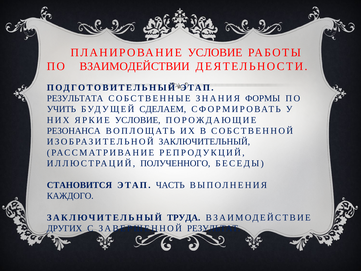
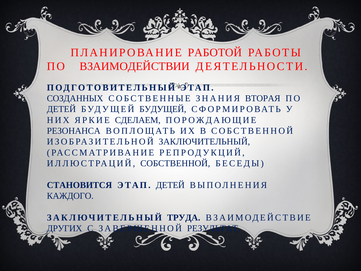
ПЛАНИРОВАНИЕ УСЛОВИЕ: УСЛОВИЕ -> РАБОТОЙ (215, 52)
РЕЗУЛЬТАТА: РЕЗУЛЬТАТА -> СОЗДАННЫХ (75, 98)
ФОРМЫ: ФОРМЫ -> ВТОРАЯ (263, 98)
УЧИТЬ: УЧИТЬ -> ДЕТЕЙ (61, 109)
БУДУЩЕЙ СДЕЛАЕМ: СДЕЛАЕМ -> БУДУЩЕЙ (163, 109)
ЯРКИЕ УСЛОВИЕ: УСЛОВИЕ -> СДЕЛАЕМ (138, 120)
ИЛЛЮСТРАЦИЙ ПОЛУЧЕННОГО: ПОЛУЧЕННОГО -> СОБСТВЕННОЙ (175, 163)
ЭТАП ЧАСТЬ: ЧАСТЬ -> ДЕТЕЙ (170, 185)
